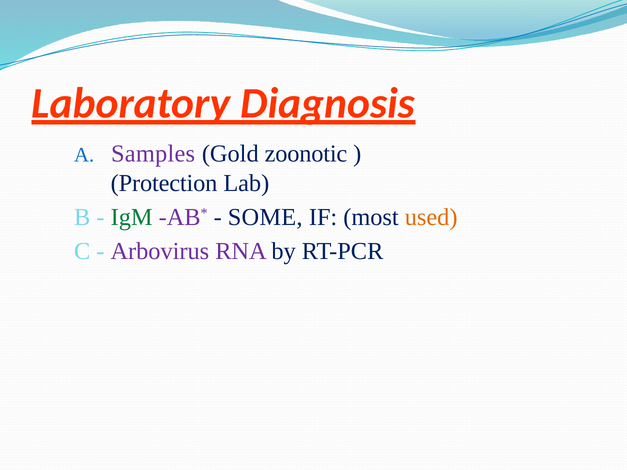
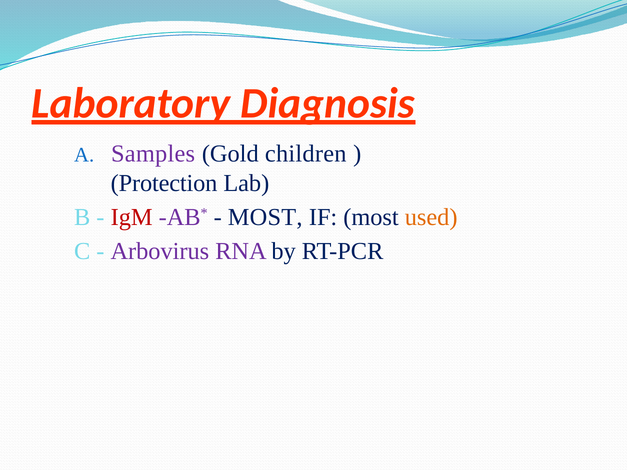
zoonotic: zoonotic -> children (306, 154)
IgM colour: green -> red (132, 217)
SOME: SOME -> MOST (265, 217)
